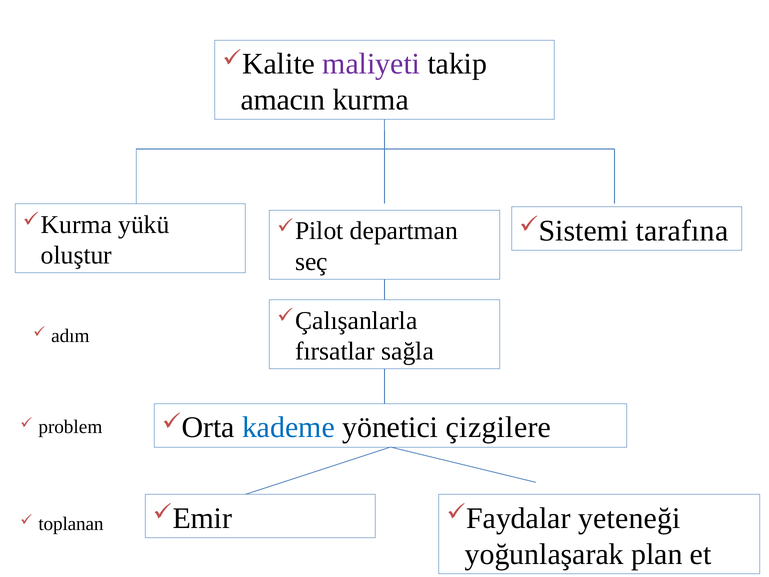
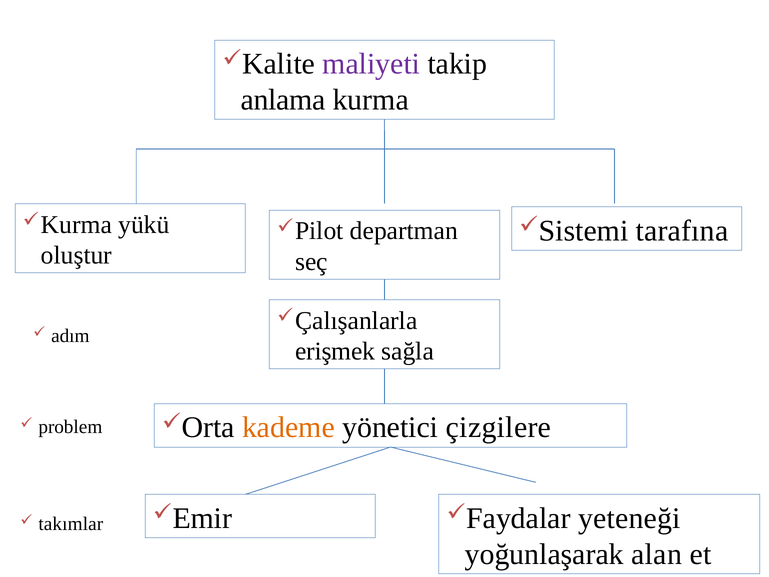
amacın: amacın -> anlama (283, 100)
fırsatlar: fırsatlar -> erişmek (335, 351)
kademe colour: blue -> orange (288, 427)
toplanan: toplanan -> takımlar (71, 524)
plan: plan -> alan (657, 554)
